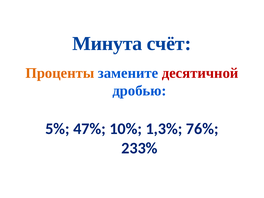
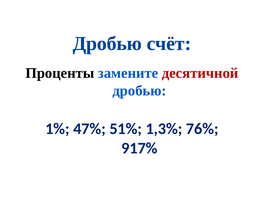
Минута: Минута -> Дробью (107, 44)
Проценты colour: orange -> black (60, 73)
5%: 5% -> 1% (57, 129)
10%: 10% -> 51% (126, 129)
233%: 233% -> 917% (139, 148)
